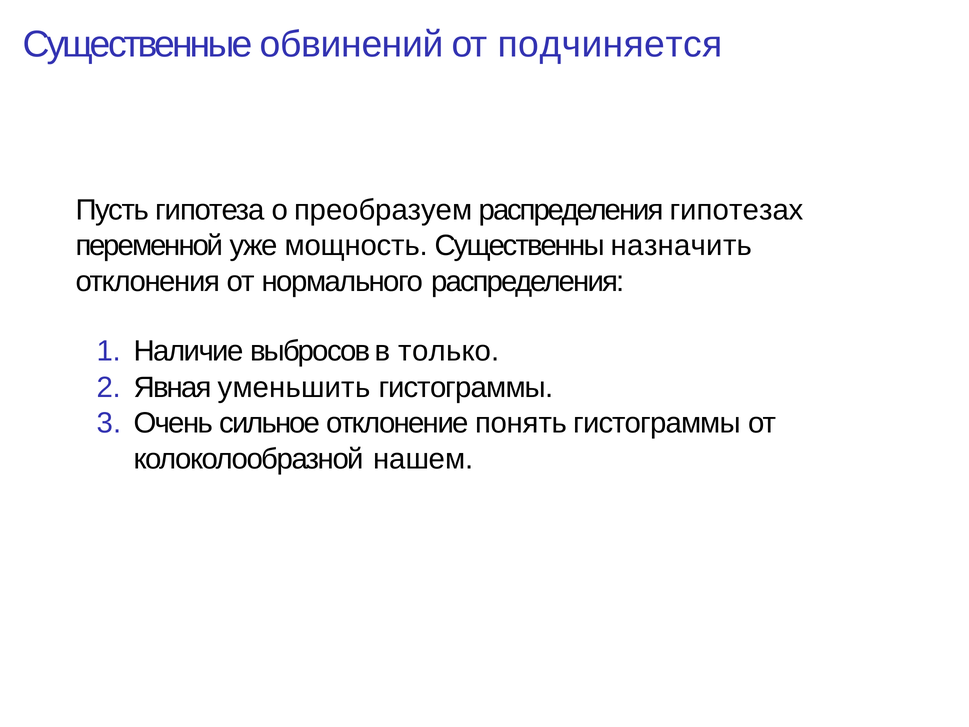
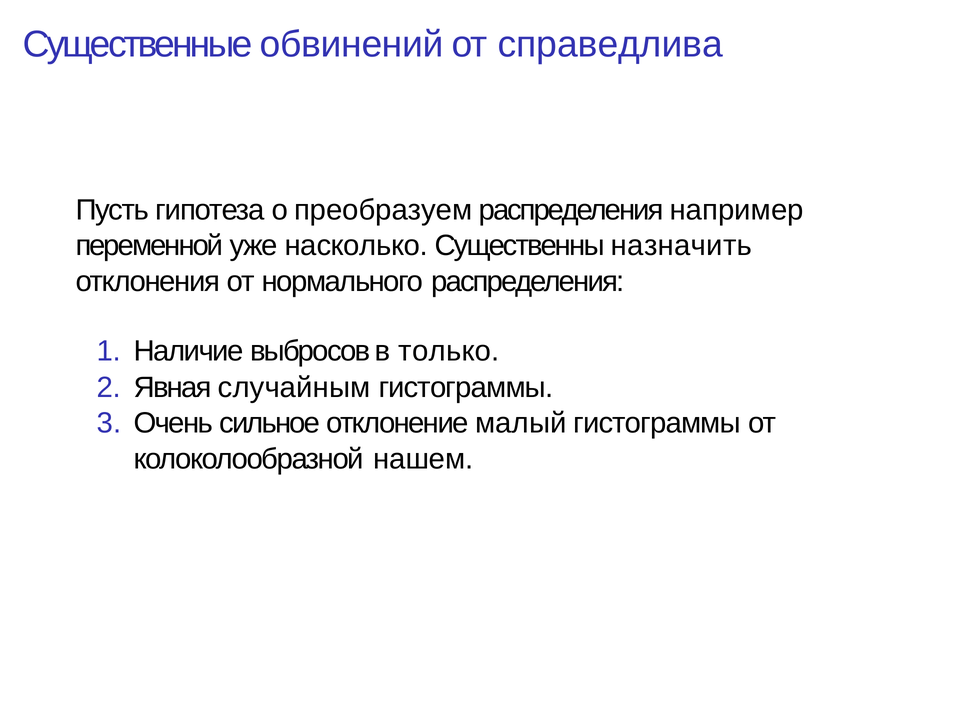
подчиняется: подчиняется -> справедлива (610, 44)
гипотезах: гипотезах -> например (737, 210)
мощность: мощность -> насколько (356, 246)
уменьшить: уменьшить -> случайным (294, 388)
понять: понять -> малый (521, 424)
